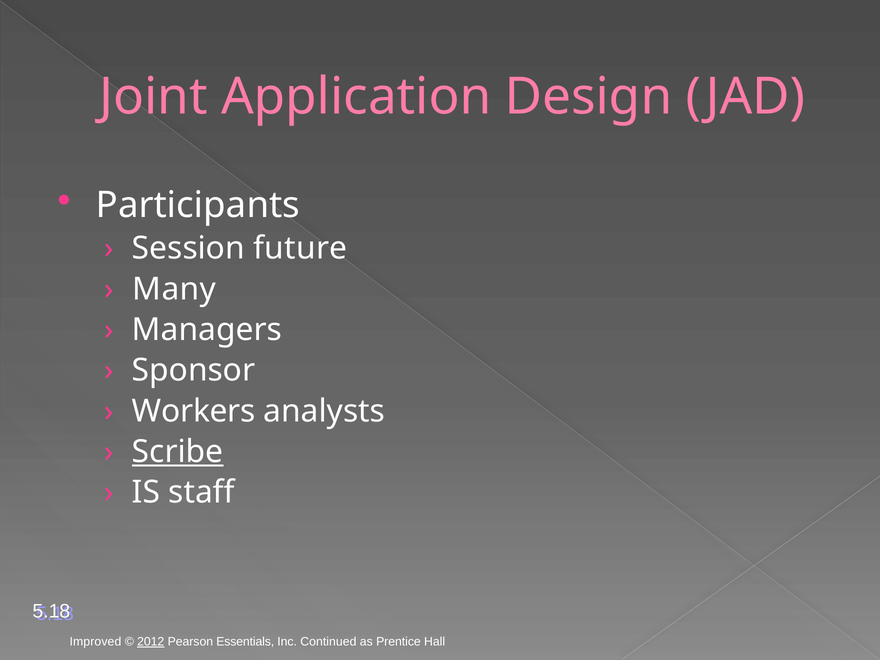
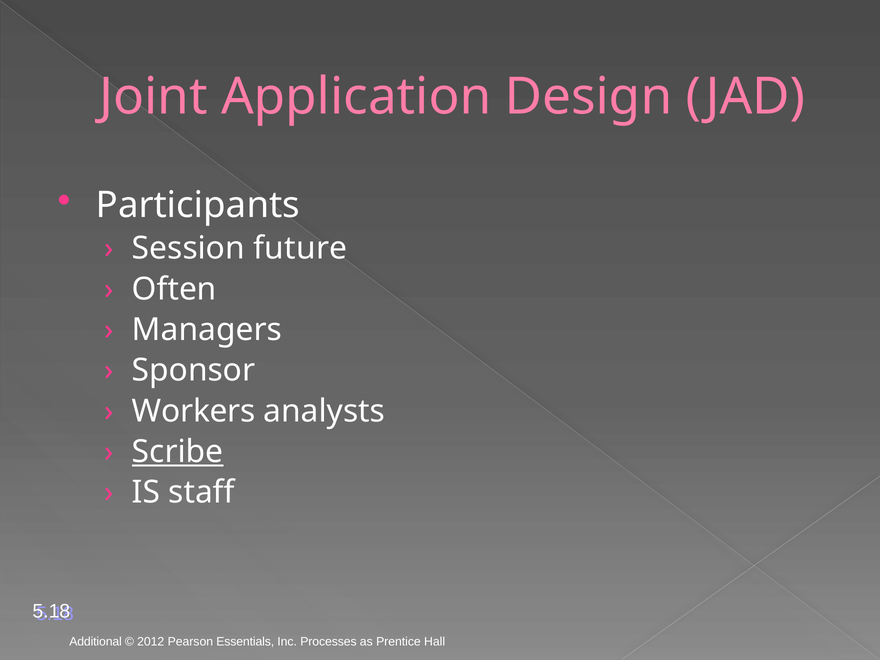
Many: Many -> Often (174, 289)
Improved: Improved -> Additional (96, 642)
2012 underline: present -> none (151, 642)
Continued: Continued -> Processes (328, 642)
